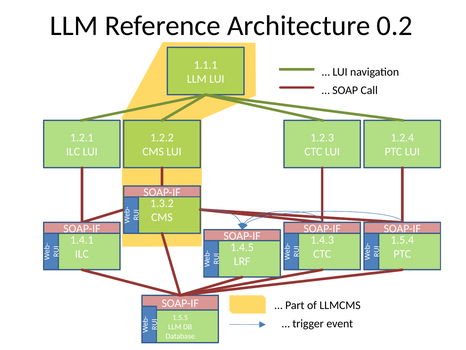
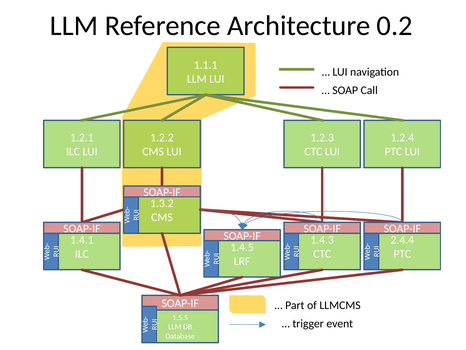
1.5.4: 1.5.4 -> 2.4.4 (402, 240)
